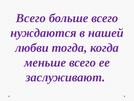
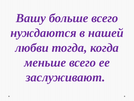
Всего: Всего -> Вашу (31, 18)
